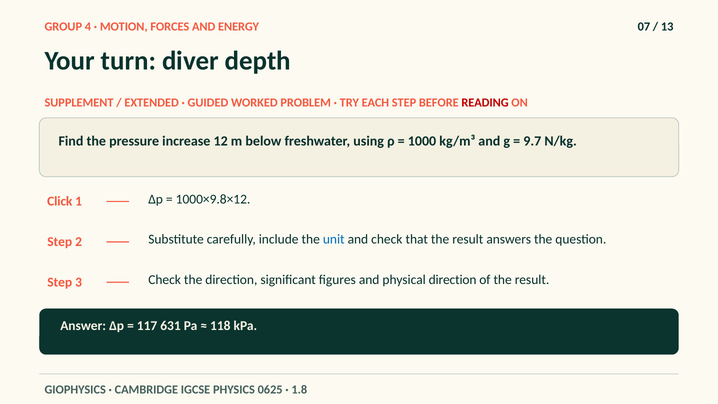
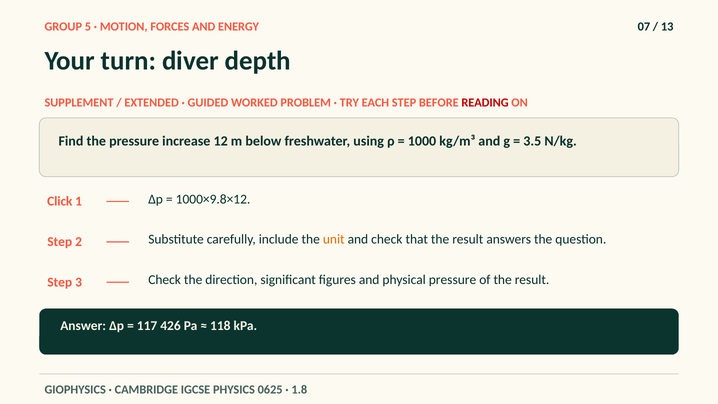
4: 4 -> 5 (88, 27)
9.7: 9.7 -> 3.5 (532, 141)
unit colour: blue -> orange (334, 239)
physical direction: direction -> pressure (453, 280)
631: 631 -> 426 (171, 326)
